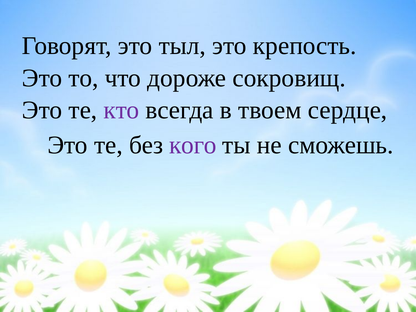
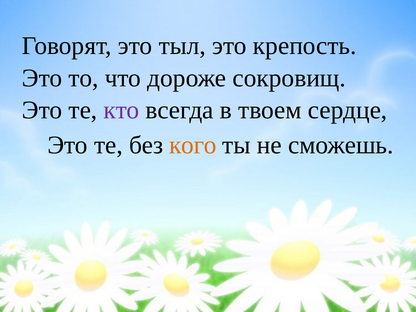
кого colour: purple -> orange (193, 145)
